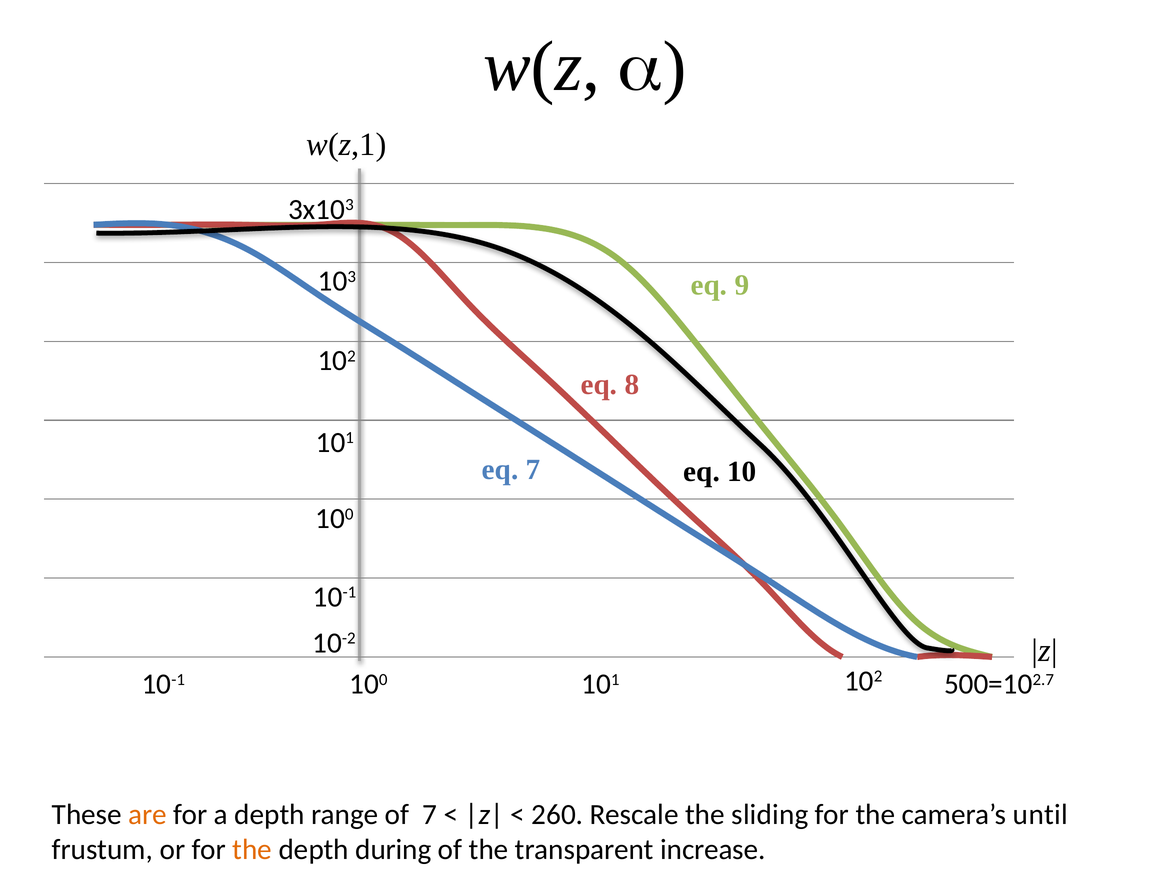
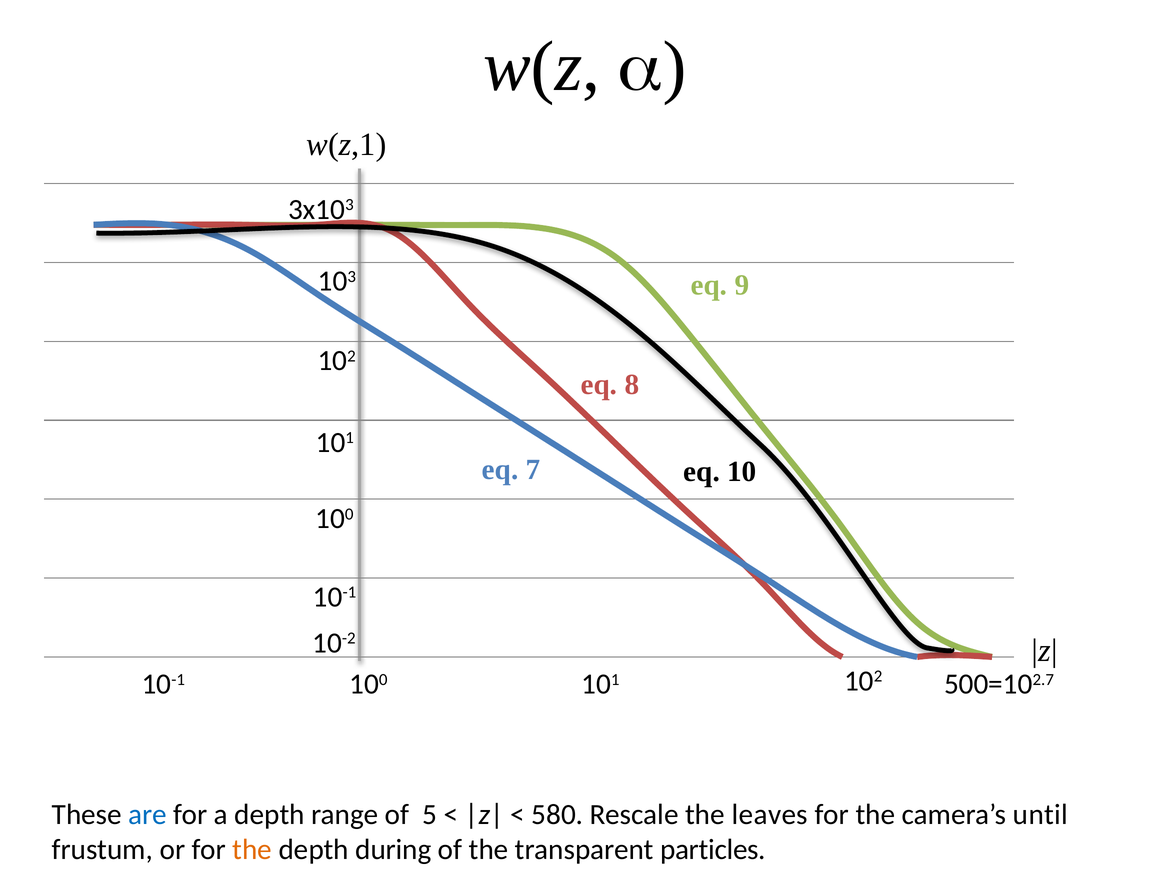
are colour: orange -> blue (148, 814)
of 7: 7 -> 5 (430, 814)
260: 260 -> 580 (557, 814)
sliding: sliding -> leaves (770, 814)
increase: increase -> particles (713, 849)
